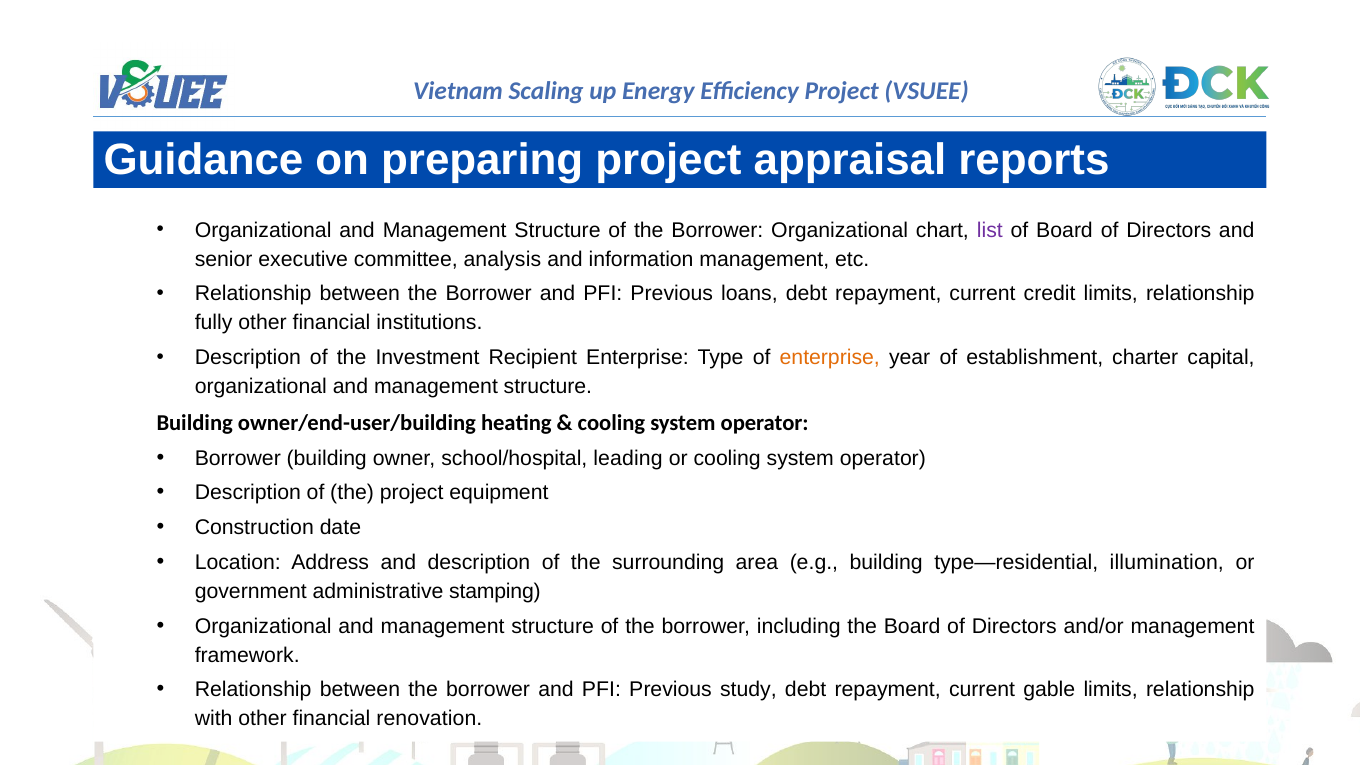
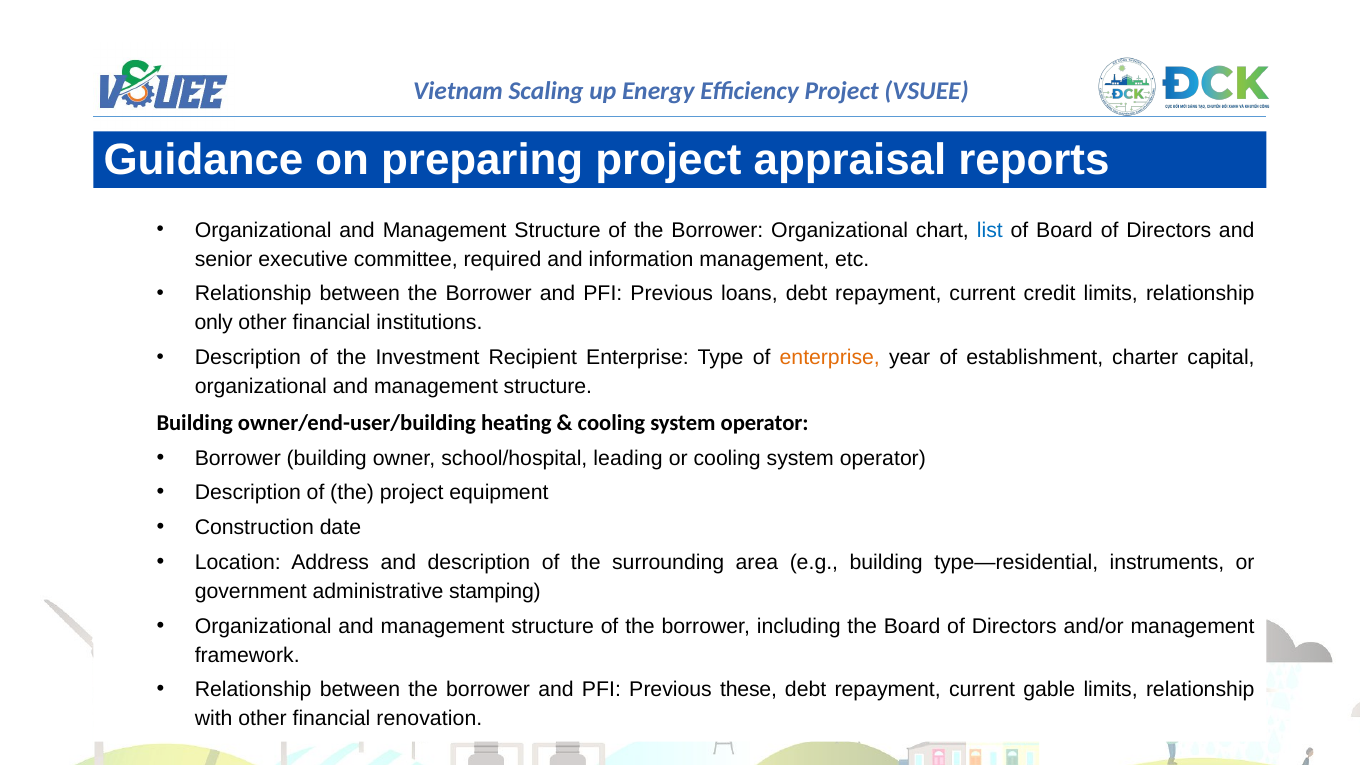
list colour: purple -> blue (990, 230)
analysis: analysis -> required (502, 259)
fully: fully -> only (214, 323)
illumination: illumination -> instruments (1167, 562)
study: study -> these (749, 690)
